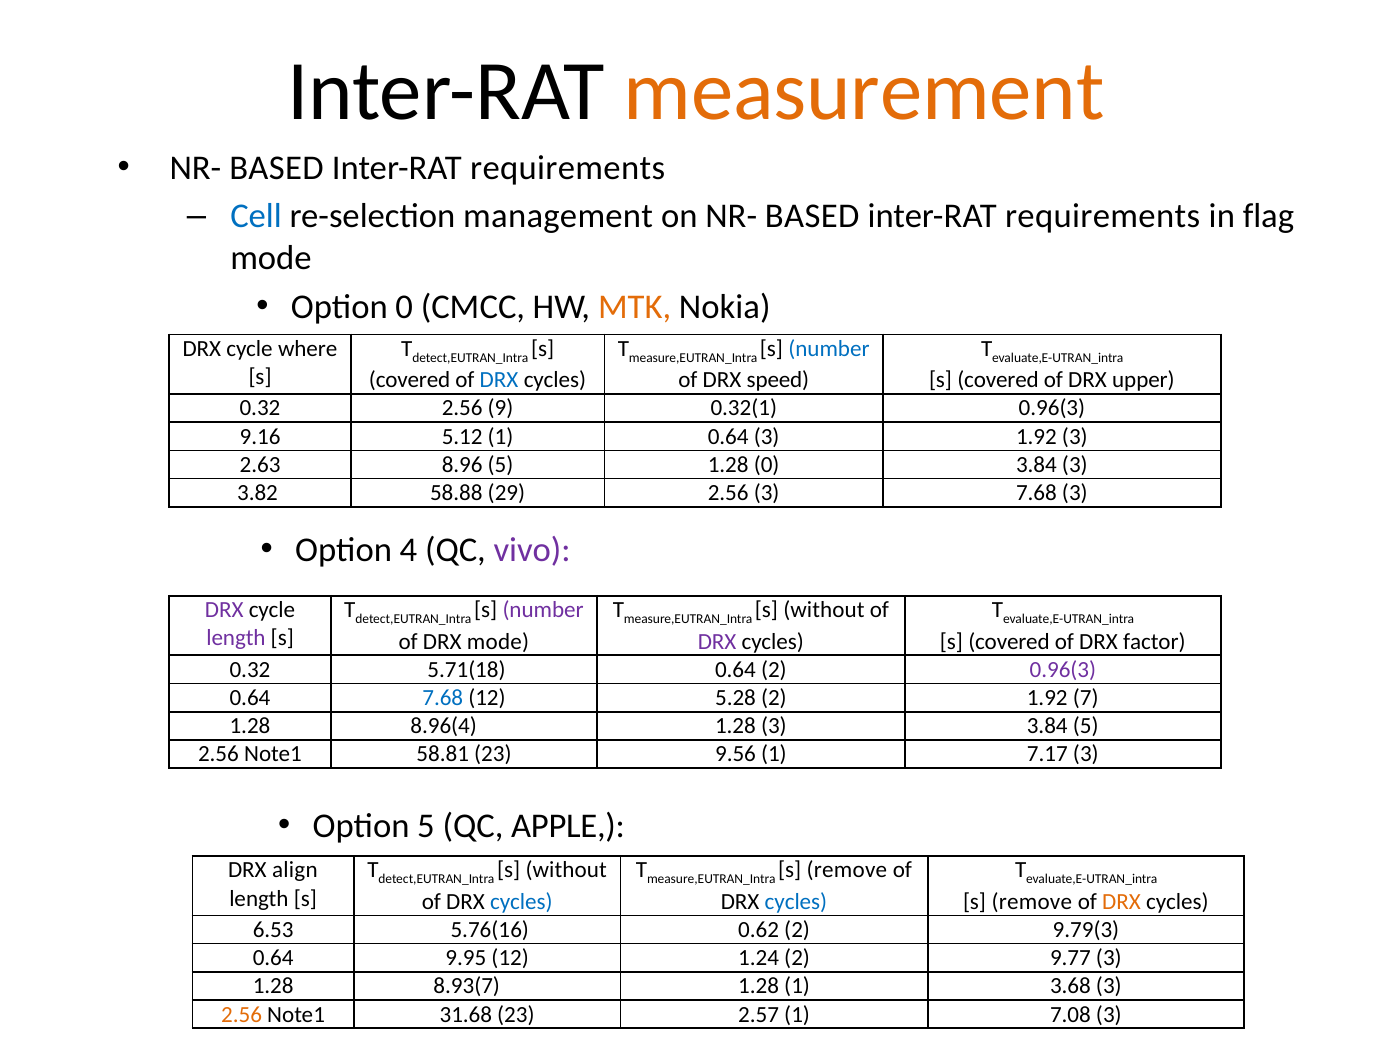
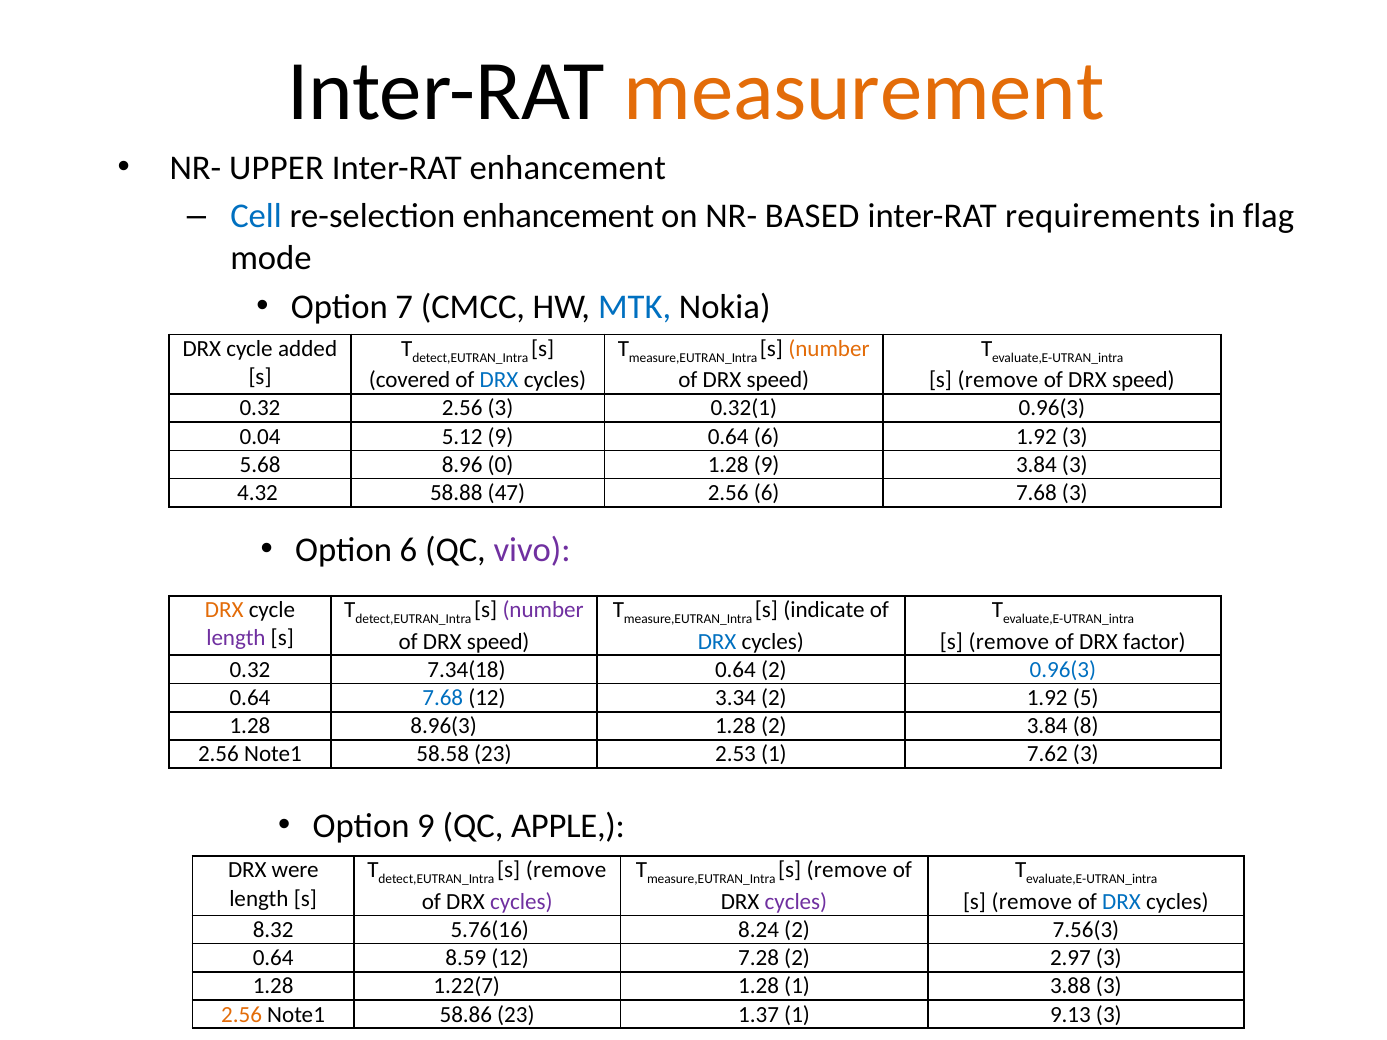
BASED: BASED -> UPPER (277, 168)
requirements: requirements -> enhancement (568, 168)
re-selection management: management -> enhancement (558, 217)
Option 0: 0 -> 7 (404, 307)
MTK colour: orange -> blue (635, 307)
where: where -> added (308, 349)
number colour: blue -> orange (829, 349)
covered: covered -> remove (998, 380)
upper: upper -> speed (1143, 380)
2.56 9: 9 -> 3 (501, 408)
9.16: 9.16 -> 0.04 (260, 437)
5.12 1: 1 -> 9 (501, 437)
0.64 3: 3 -> 6 (767, 437)
2.63: 2.63 -> 5.68 (260, 465)
8.96 5: 5 -> 0 (501, 465)
1.28 0: 0 -> 9 (767, 465)
3.82: 3.82 -> 4.32 (257, 493)
29: 29 -> 47 (506, 493)
2.56 3: 3 -> 6 (767, 493)
Option 4: 4 -> 6 (408, 550)
DRX colour: purple -> orange (224, 610)
without: without -> indicate (824, 610)
mode: mode -> speed (498, 642)
DRX colour: purple -> blue (717, 642)
covered: covered -> remove (1009, 642)
5.71(18: 5.71(18 -> 7.34(18 (467, 670)
0.96(3 colour: purple -> blue (1063, 670)
5.28: 5.28 -> 3.34 (736, 698)
7: 7 -> 5 (1086, 698)
8.96(4: 8.96(4 -> 8.96(3 (444, 726)
1.28 3: 3 -> 2 (774, 726)
3.84 5: 5 -> 8 (1086, 726)
58.81: 58.81 -> 58.58 (443, 754)
9.56: 9.56 -> 2.53 (736, 754)
7.17: 7.17 -> 7.62 (1047, 754)
Option 5: 5 -> 9 (426, 827)
align: align -> were (295, 870)
without: without -> remove (566, 870)
cycles colour: blue -> purple (521, 902)
cycles colour: blue -> purple (796, 902)
DRX colour: orange -> blue (1122, 902)
6.53: 6.53 -> 8.32 (273, 930)
0.62: 0.62 -> 8.24 (759, 930)
9.79(3: 9.79(3 -> 7.56(3 (1086, 930)
9.95: 9.95 -> 8.59 (466, 958)
1.24: 1.24 -> 7.28 (759, 958)
9.77: 9.77 -> 2.97 (1070, 958)
8.93(7: 8.93(7 -> 1.22(7 (467, 986)
3.68: 3.68 -> 3.88 (1070, 986)
31.68: 31.68 -> 58.86 (466, 1015)
2.57: 2.57 -> 1.37 (759, 1015)
7.08: 7.08 -> 9.13 (1070, 1015)
